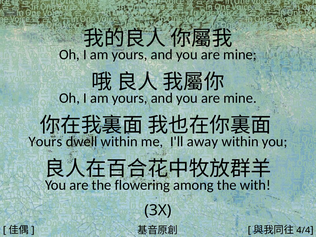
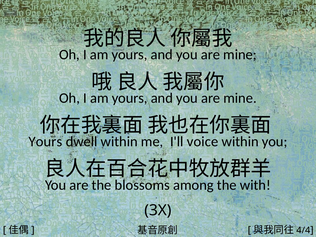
away: away -> voice (203, 142)
flowering: flowering -> blossoms (142, 185)
